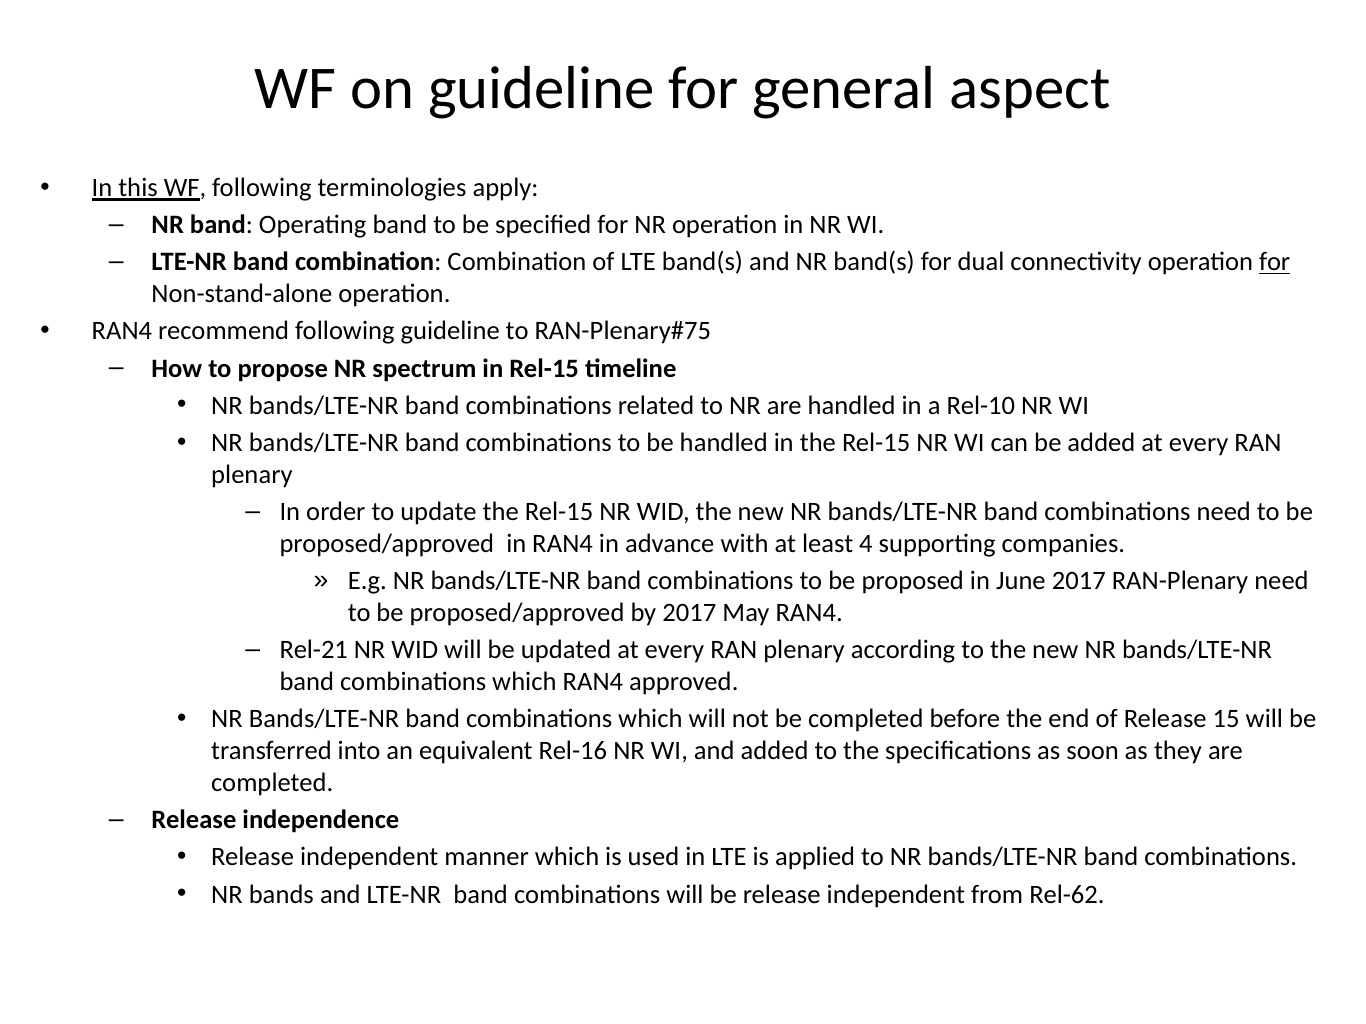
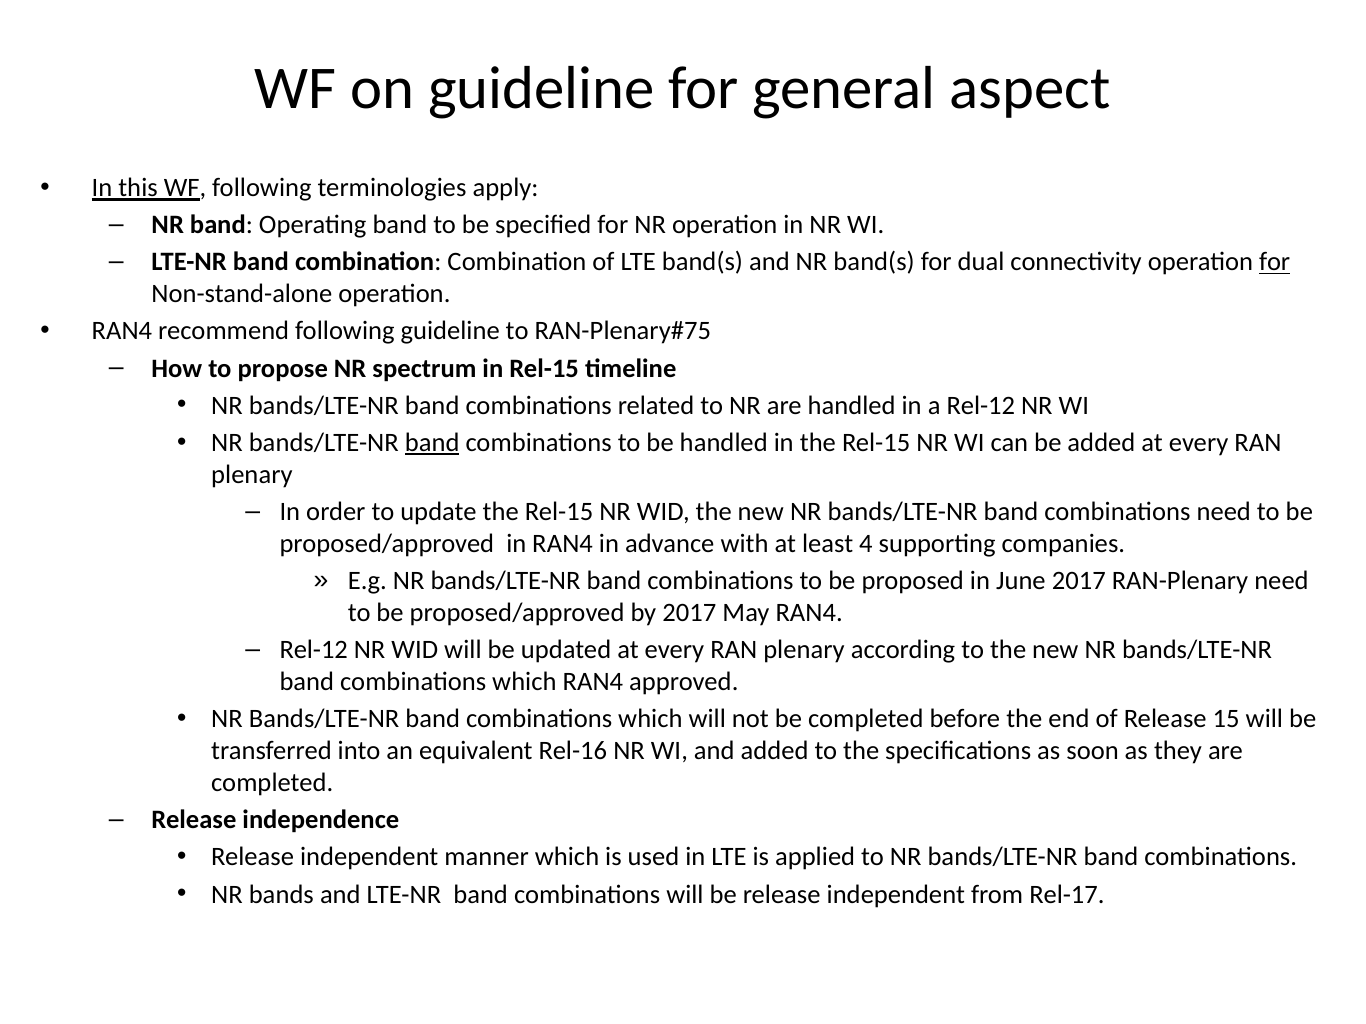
a Rel-10: Rel-10 -> Rel-12 (981, 406)
band underline: none -> present (432, 443)
Rel-21: Rel-21 -> Rel-12 (314, 650)
Rel-62: Rel-62 -> Rel-17 (1067, 895)
